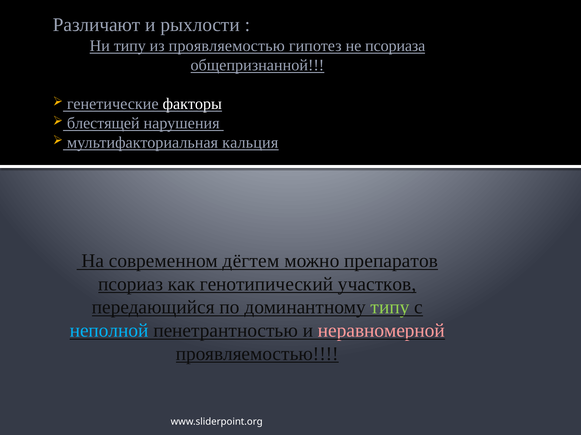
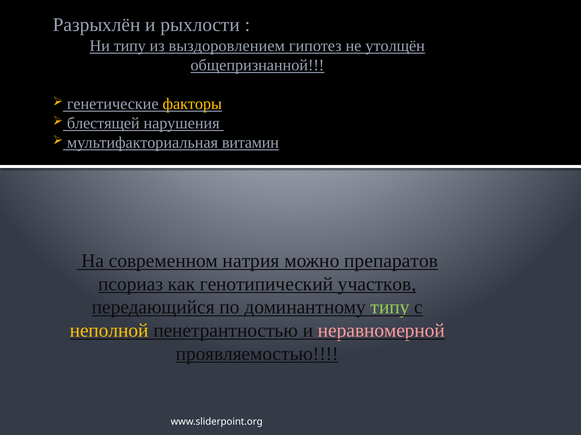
Различают: Различают -> Разрыхлён (97, 25)
из проявляемостью: проявляемостью -> выздоровлением (227, 46)
псориаза: псориаза -> утолщён (395, 46)
факторы colour: white -> yellow (192, 104)
кальция: кальция -> витамин (250, 143)
дёгтем: дёгтем -> натрия (251, 261)
неполной colour: light blue -> yellow (109, 331)
